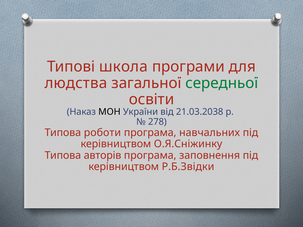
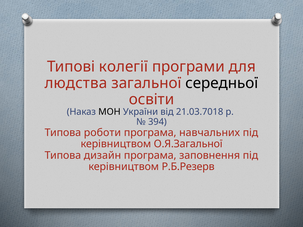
школа: школа -> колегії (123, 67)
середньої colour: green -> black (222, 83)
21.03.2038: 21.03.2038 -> 21.03.7018 (200, 112)
278: 278 -> 394 (157, 122)
О.Я.Сніжинку: О.Я.Сніжинку -> О.Я.Загальної (188, 144)
авторів: авторів -> дизайн (102, 155)
Р.Б.Звідки: Р.Б.Звідки -> Р.Б.Резерв (188, 167)
